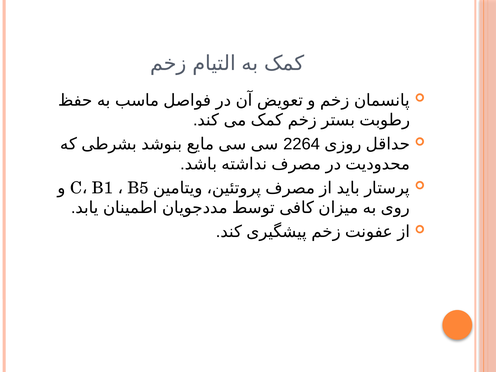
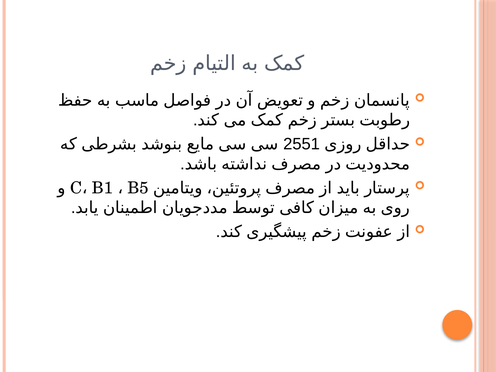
2264: 2264 -> 2551 (302, 144)
